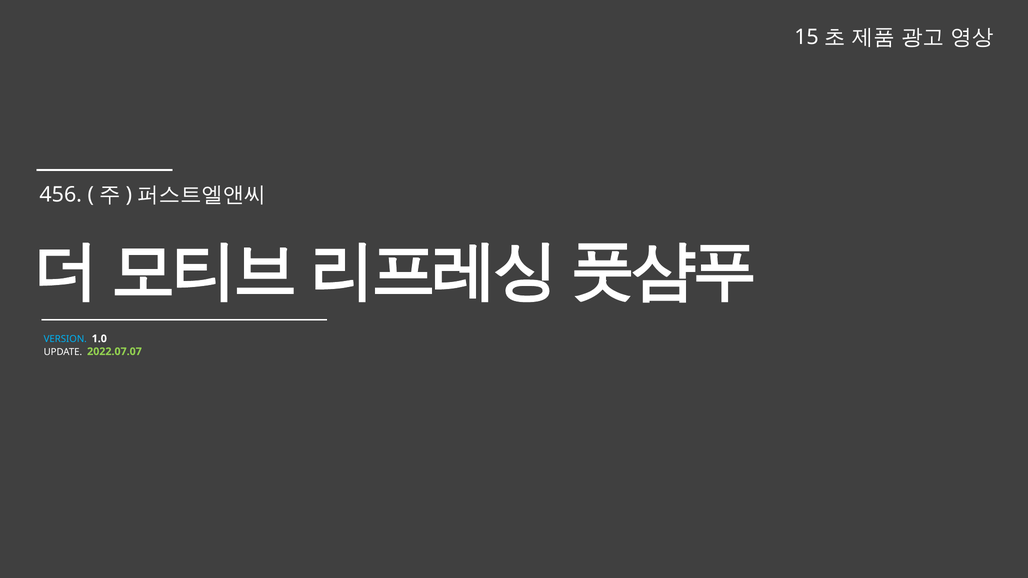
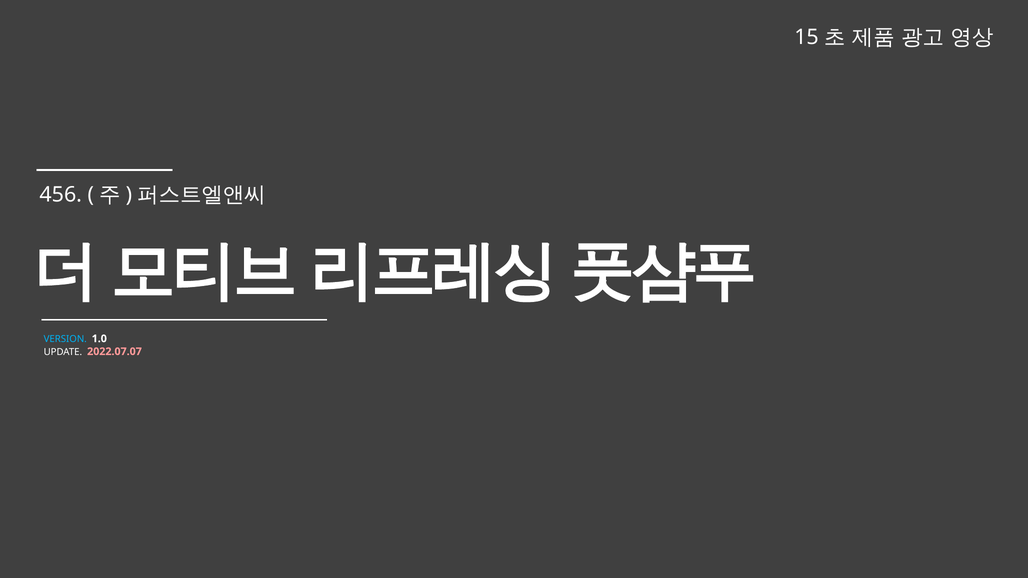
2022.07.07 colour: light green -> pink (114, 352)
